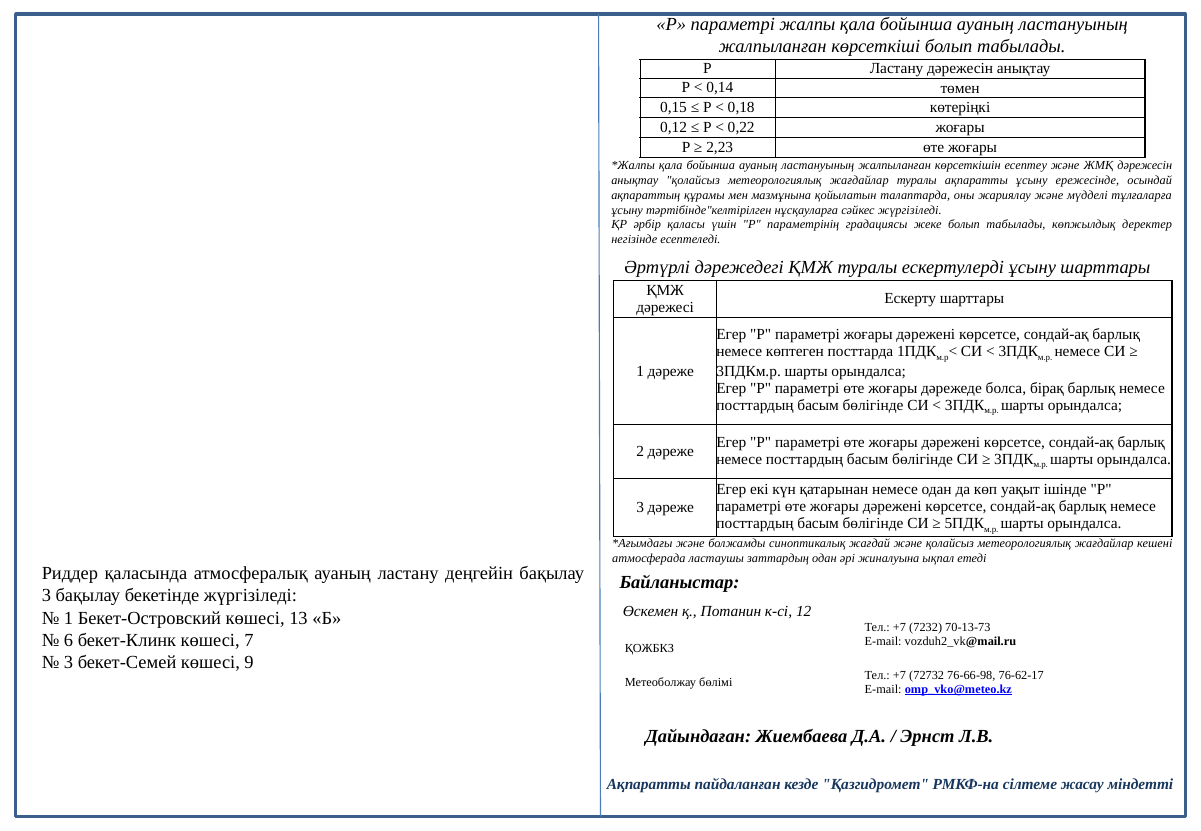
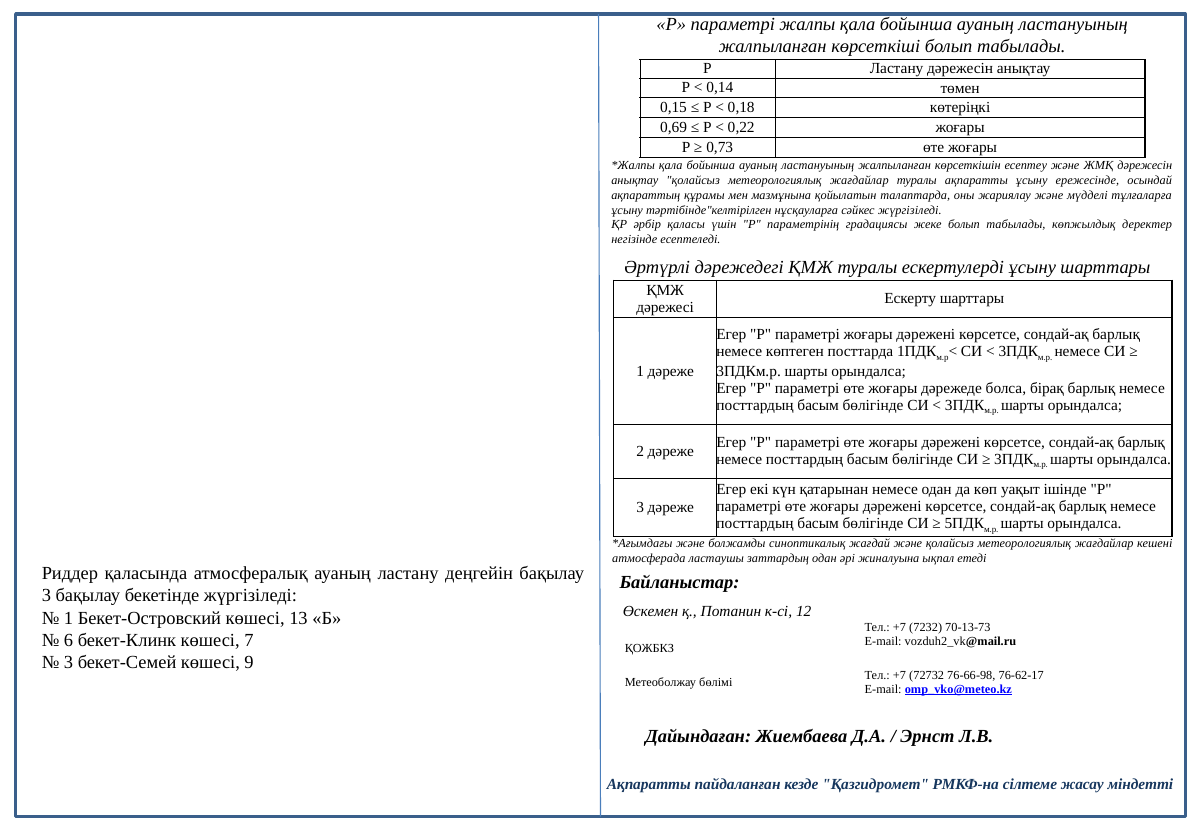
0,12: 0,12 -> 0,69 (674, 127)
2,23: 2,23 -> 0,73 (720, 147)
